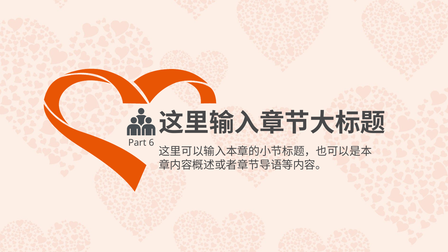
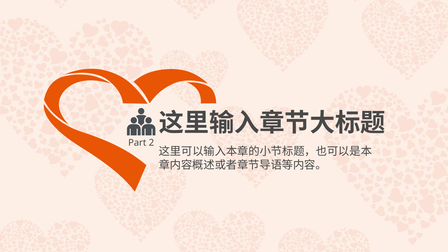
6: 6 -> 2 (151, 143)
